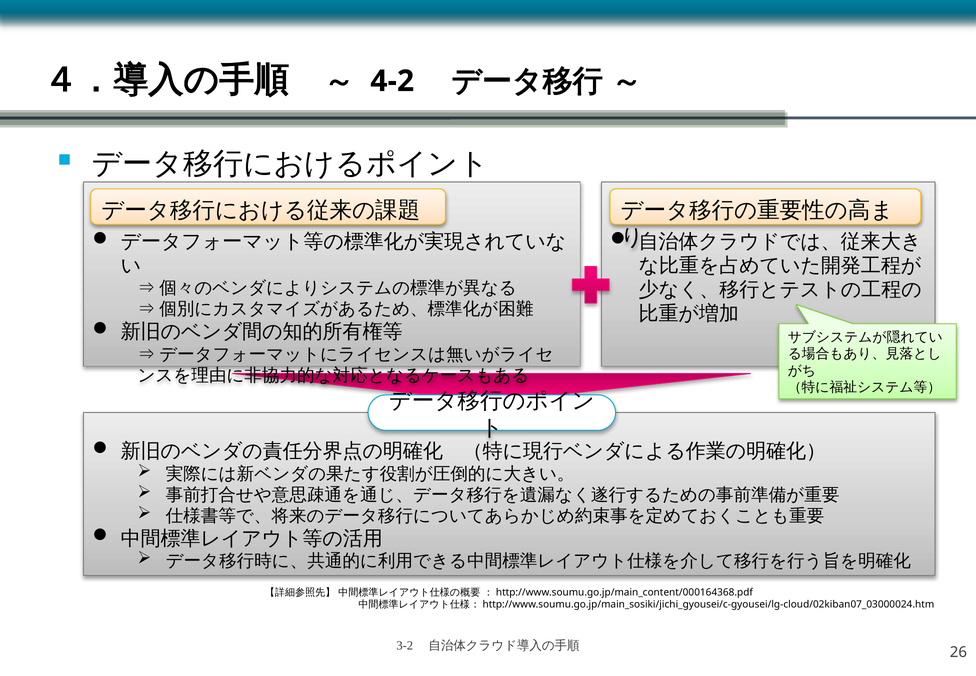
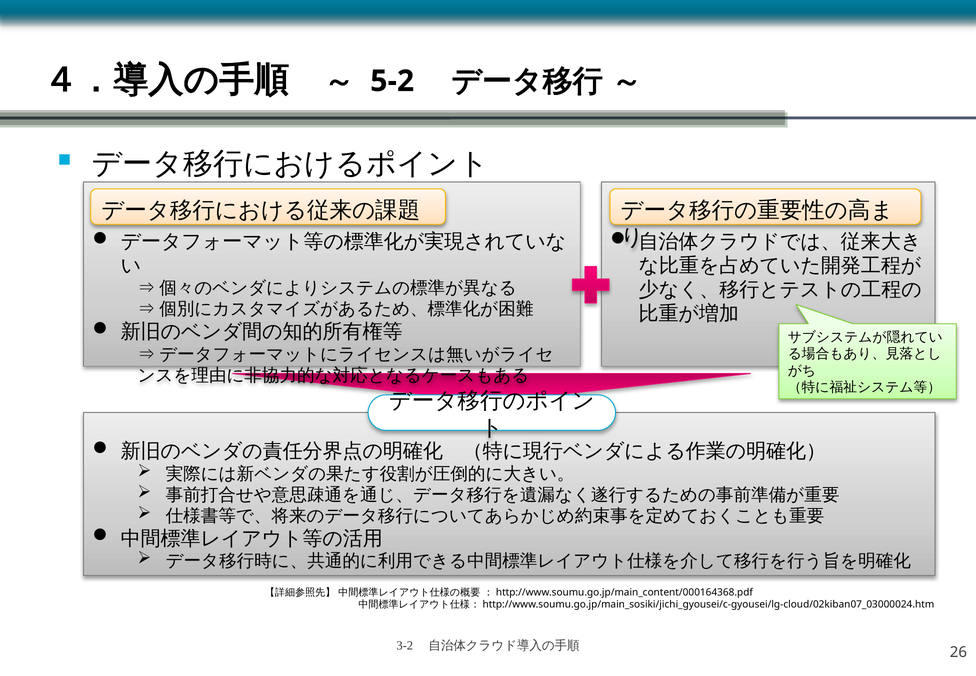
4-2: 4-2 -> 5-2 (392, 81)
